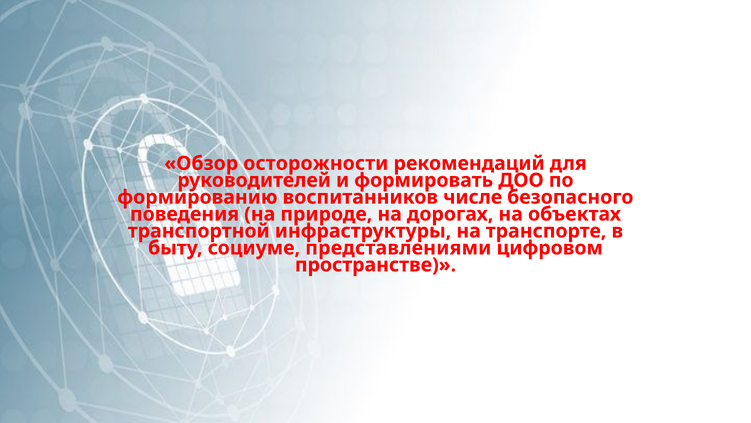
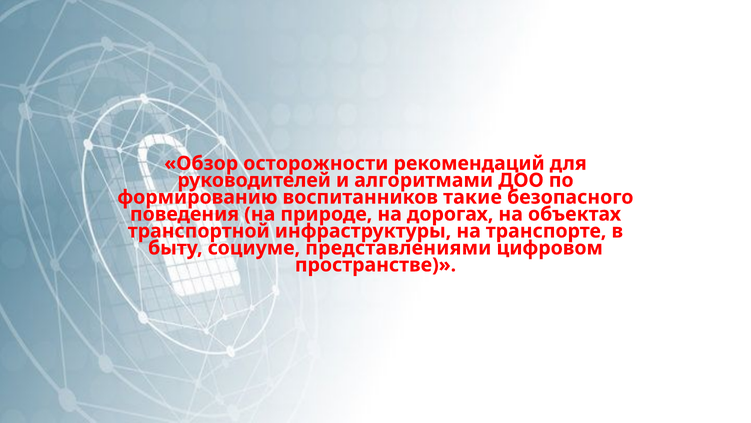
формировать: формировать -> алгоритмами (424, 180)
числе: числе -> такие (472, 197)
